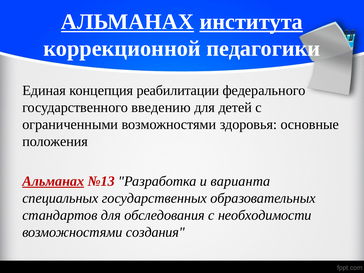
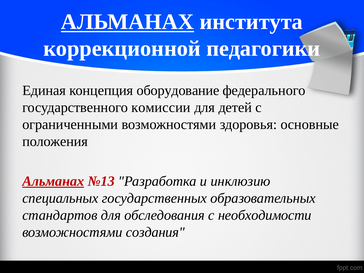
института underline: present -> none (251, 22)
реабилитации: реабилитации -> оборудование (178, 90)
введению: введению -> комиссии (161, 107)
варианта: варианта -> инклюзию (240, 181)
